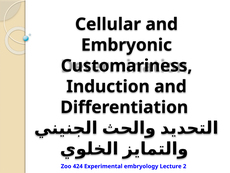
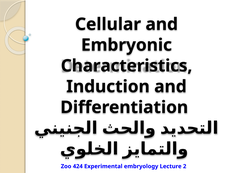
Customariness: Customariness -> Characteristics (127, 66)
